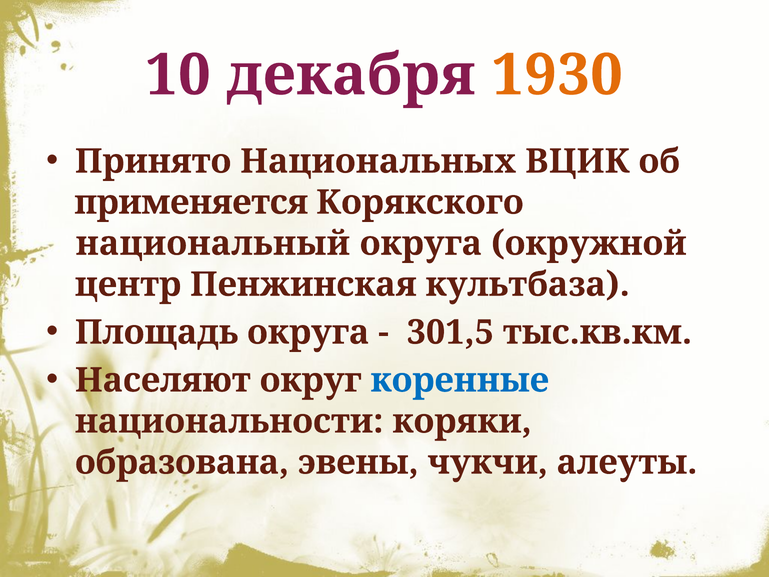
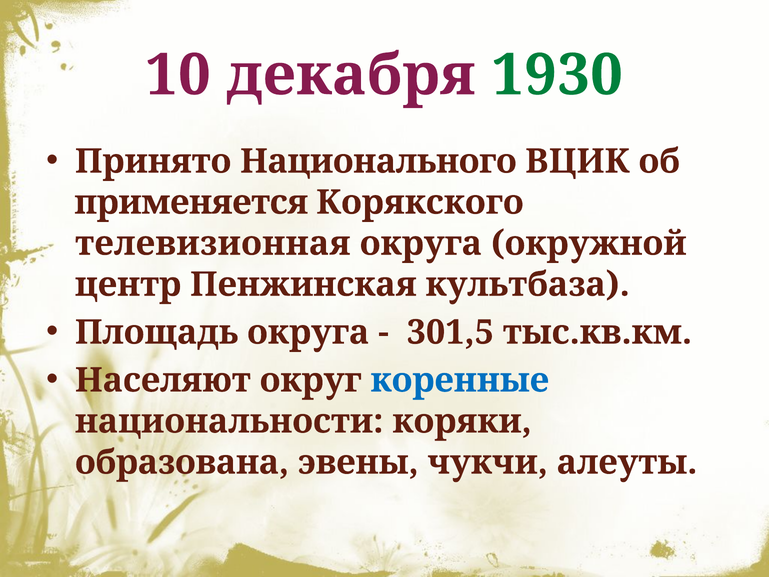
1930 colour: orange -> green (557, 75)
Национальных: Национальных -> Национального (378, 161)
национальный: национальный -> телевизионная (213, 243)
